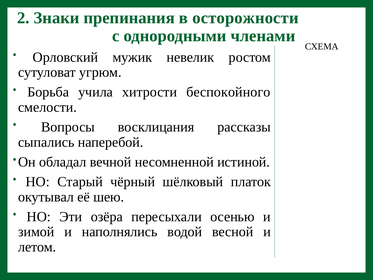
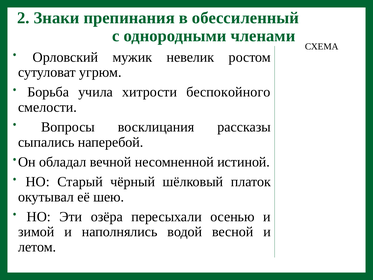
осторожности: осторожности -> обессиленный (246, 18)
